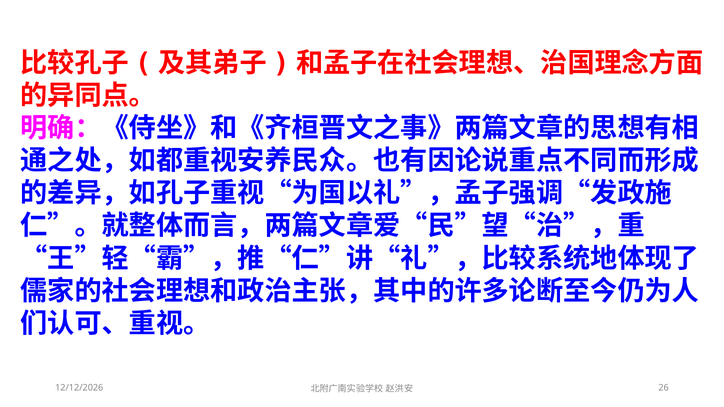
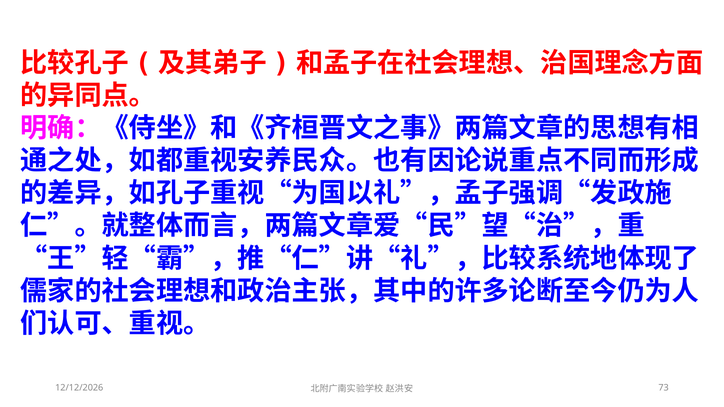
26: 26 -> 73 (664, 388)
